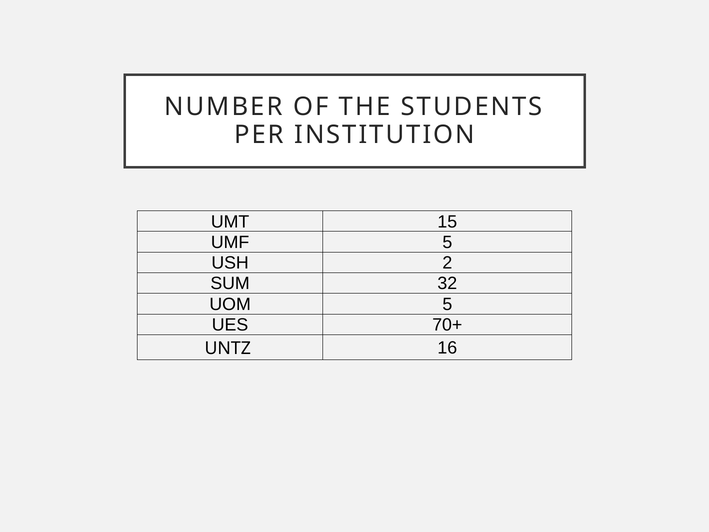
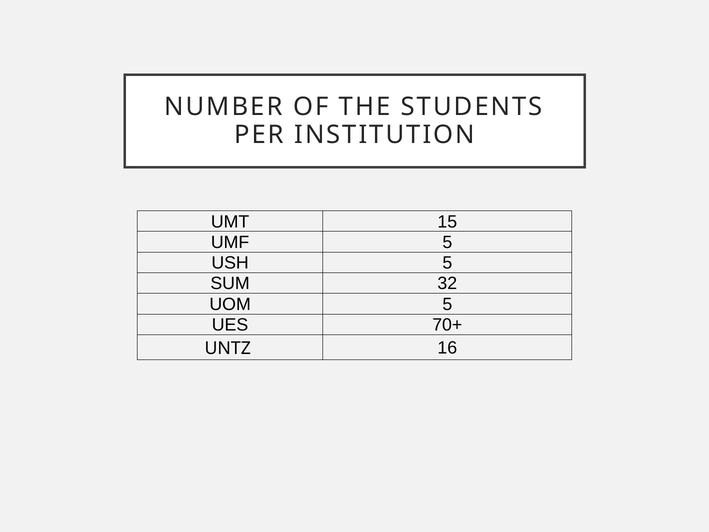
USH 2: 2 -> 5 (447, 263)
